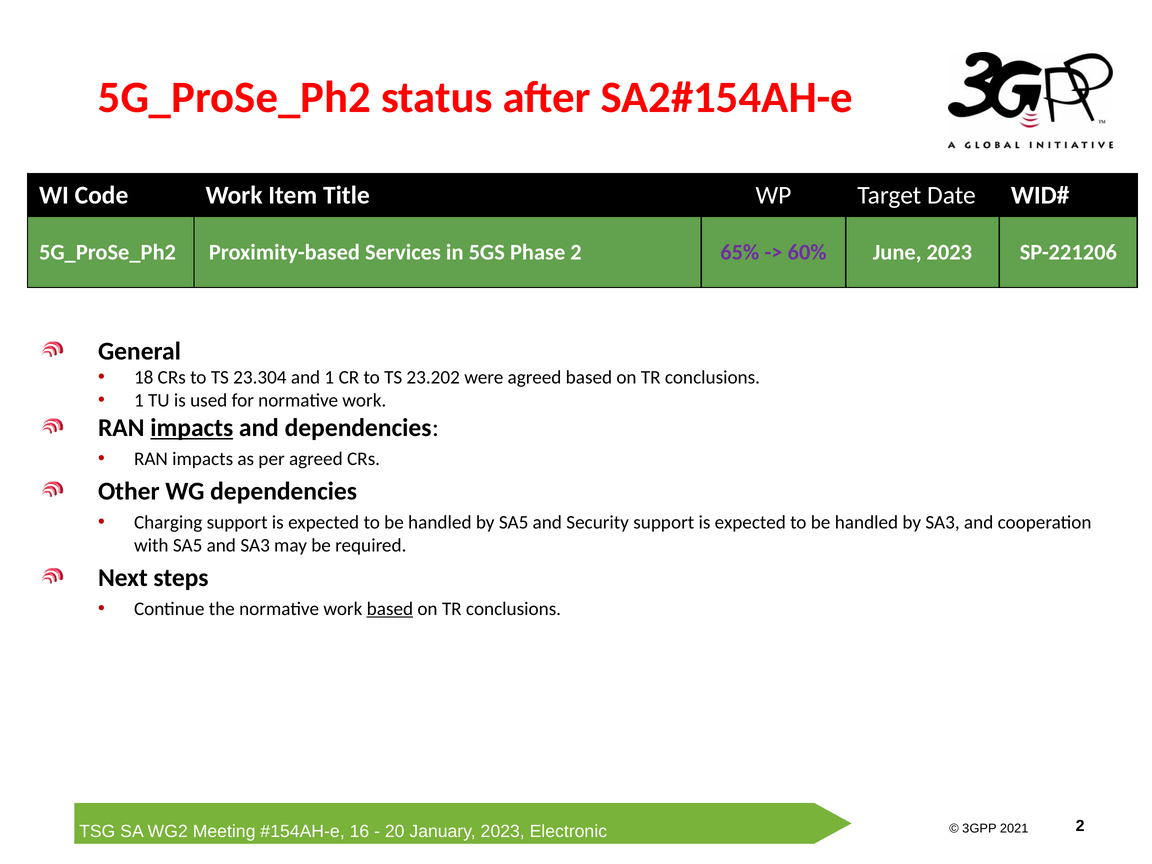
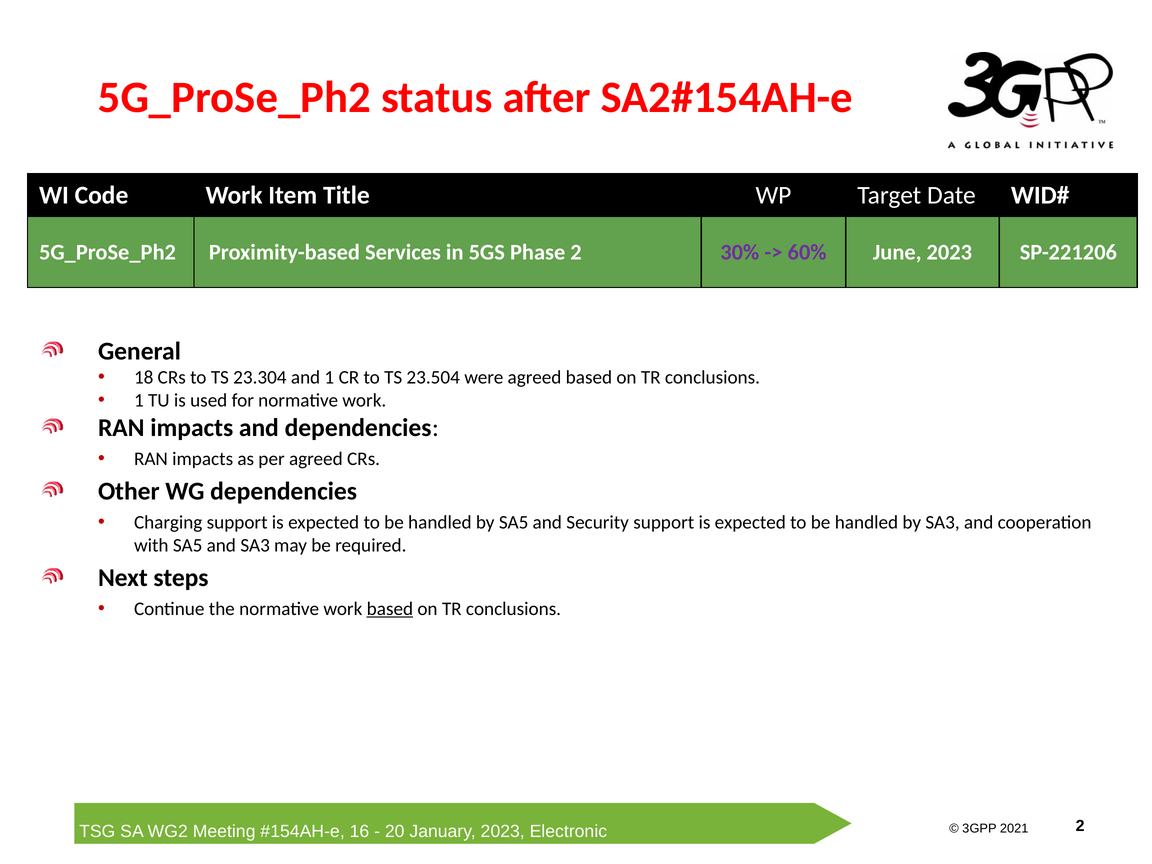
65%: 65% -> 30% (740, 252)
23.202: 23.202 -> 23.504 (433, 378)
impacts underline: present -> none (192, 428)
